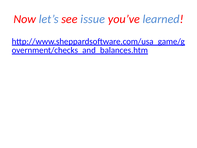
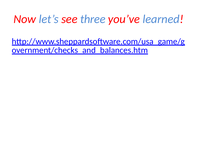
issue: issue -> three (93, 19)
